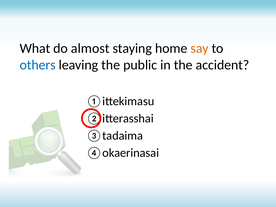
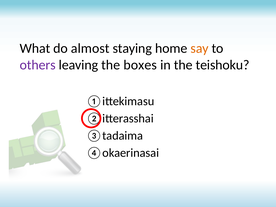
others colour: blue -> purple (38, 65)
public: public -> boxes (140, 65)
accident: accident -> teishoku (223, 65)
